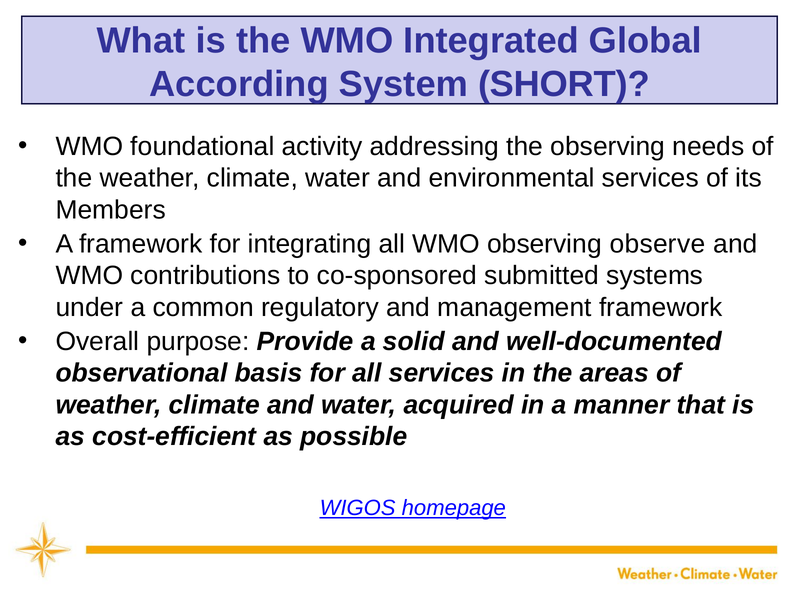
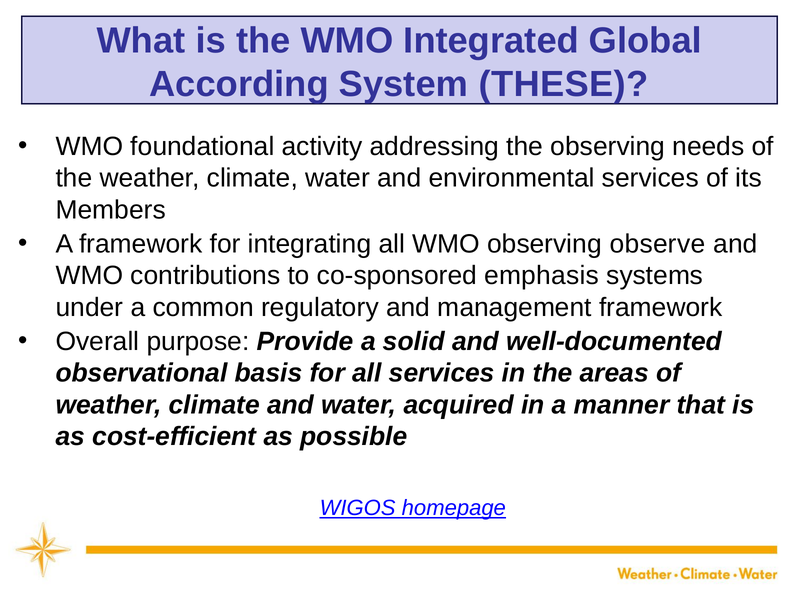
SHORT: SHORT -> THESE (564, 84)
submitted: submitted -> emphasis (542, 276)
